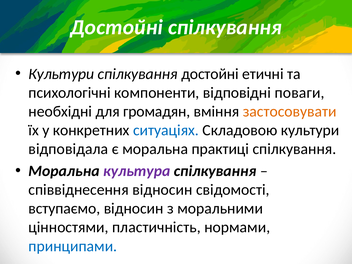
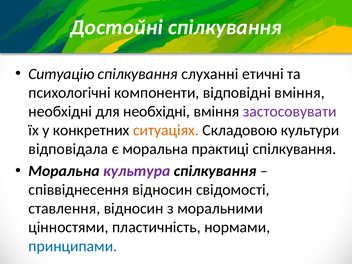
Культури: Культури -> Ситуацію (61, 74)
спілкування достойні: достойні -> слуханні (210, 74)
відповідні поваги: поваги -> вміння (300, 93)
для громадян: громадян -> необхідні (157, 111)
застосовувати colour: orange -> purple (290, 111)
ситуаціях colour: blue -> orange (166, 130)
вступаємо: вступаємо -> ставлення (64, 209)
